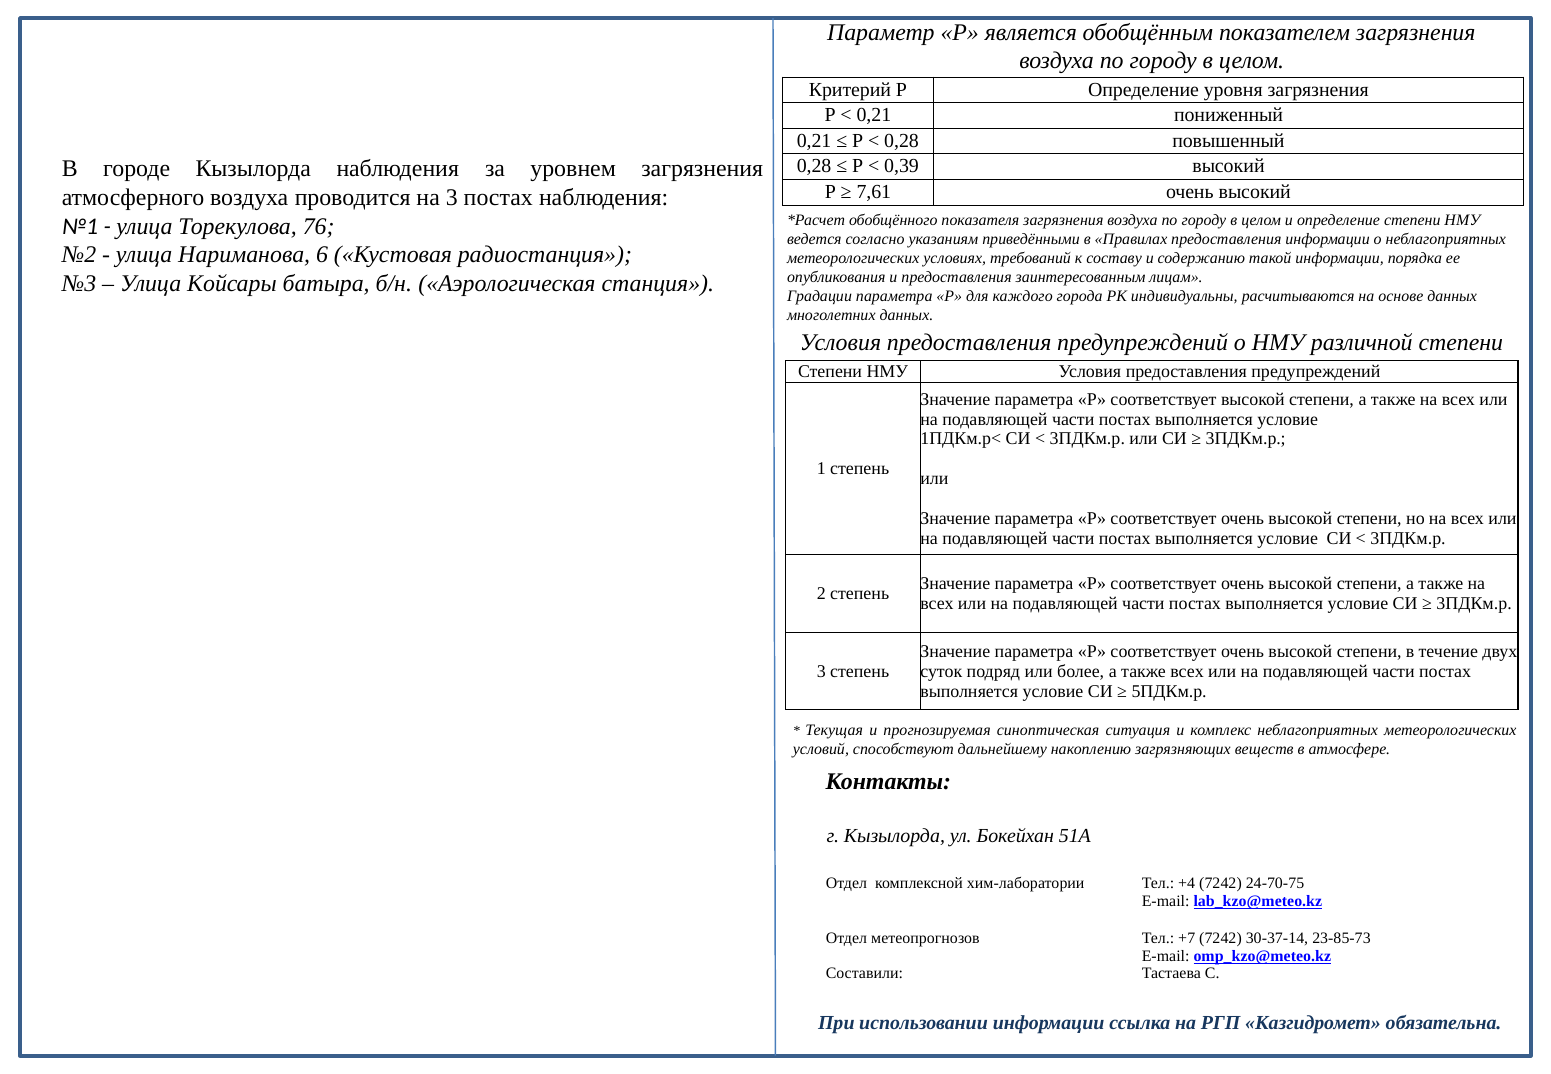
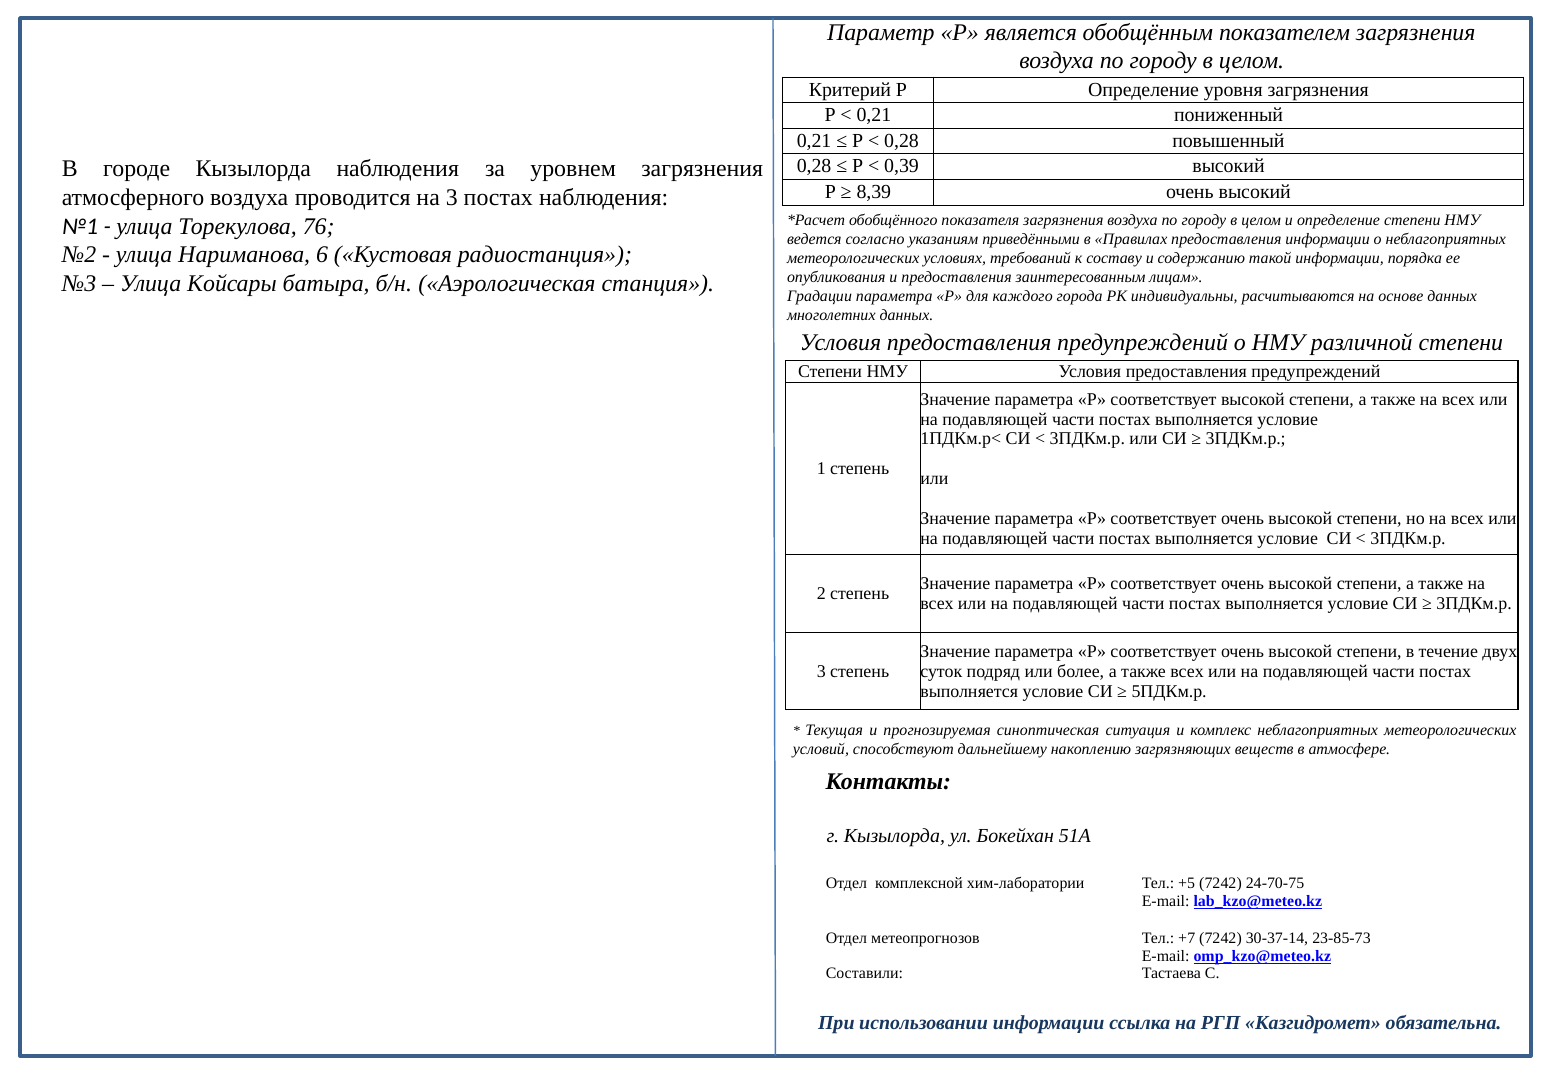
7,61: 7,61 -> 8,39 (874, 192)
+4: +4 -> +5 (1187, 883)
